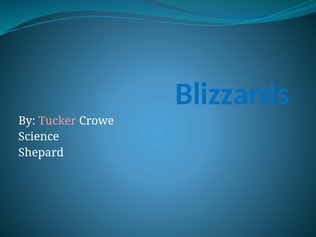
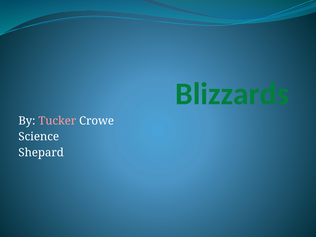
Blizzards colour: blue -> green (232, 94)
